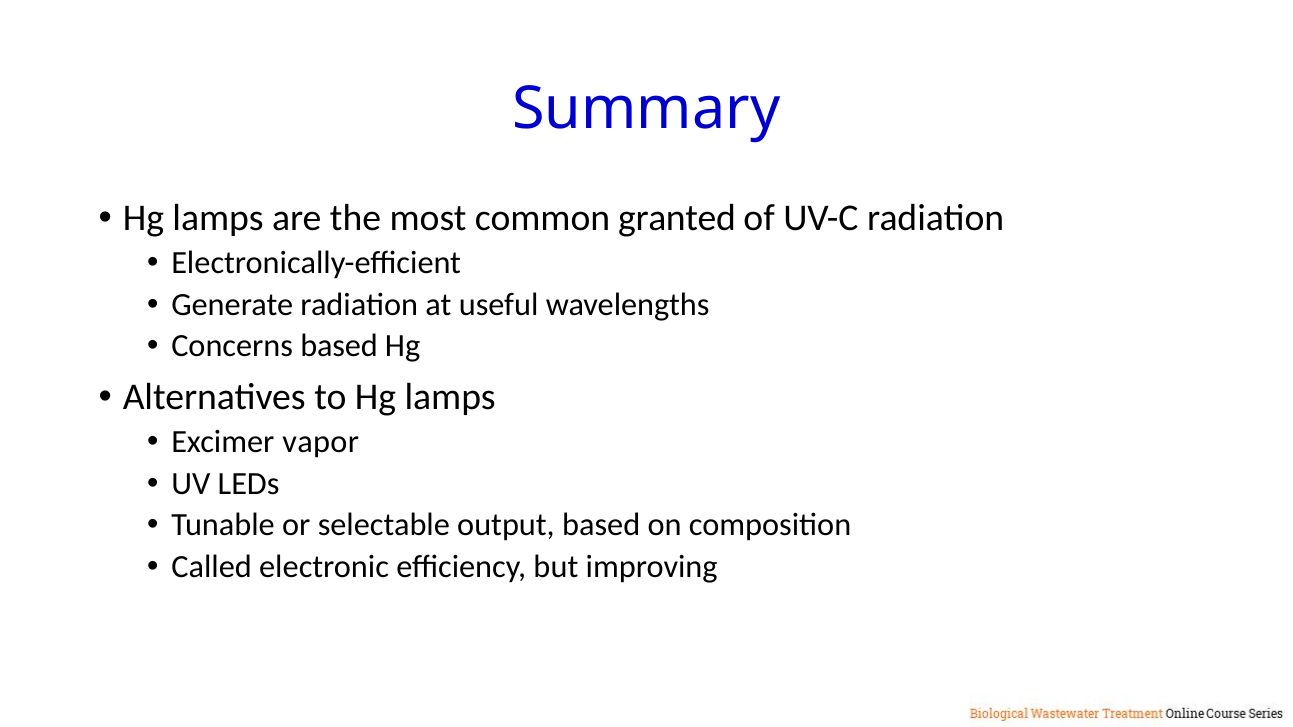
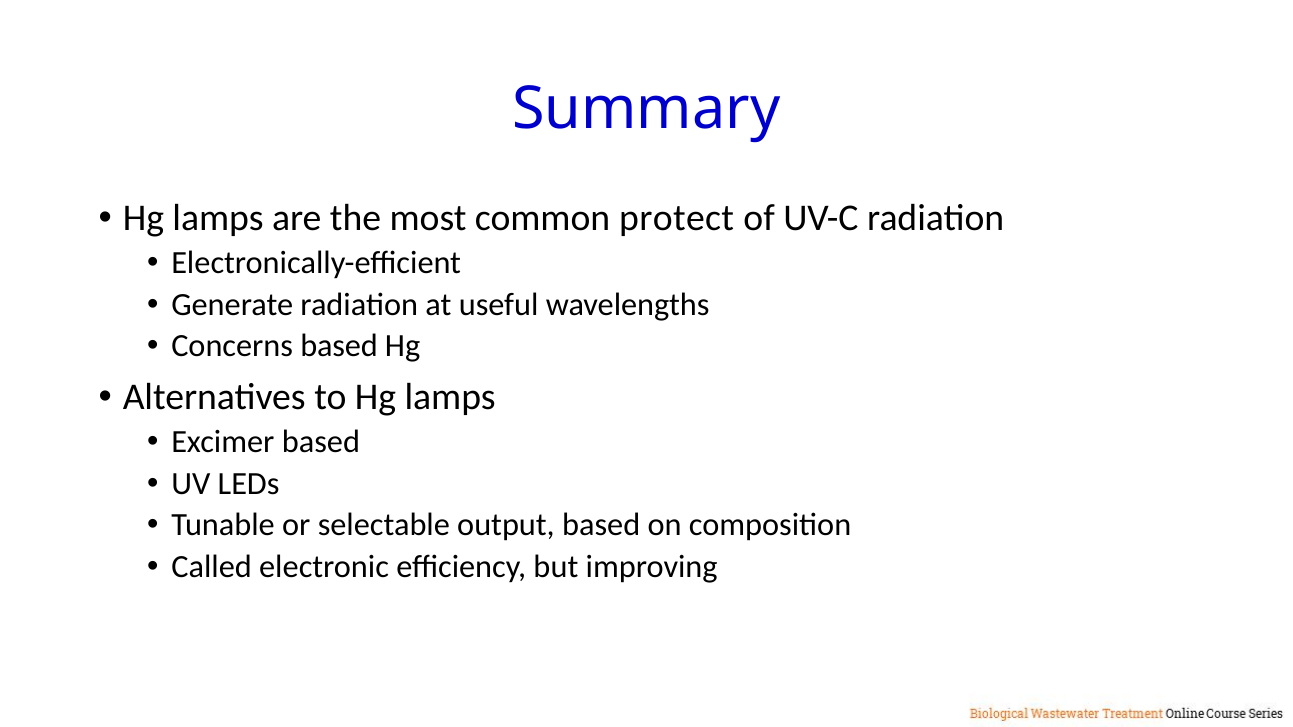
granted: granted -> protect (677, 219)
Excimer vapor: vapor -> based (321, 442)
